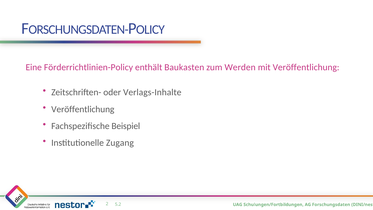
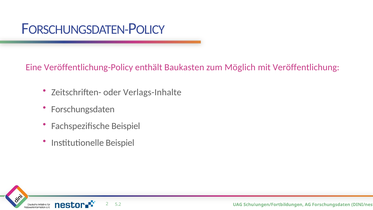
Förderrichtlinien-Policy: Förderrichtlinien-Policy -> Veröffentlichung-Policy (88, 67)
Werden: Werden -> Möglich (240, 67)
Veröffentlichung: Veröffentlichung -> Forschungsdaten (83, 109)
Institutionelle Zugang: Zugang -> Beispiel (120, 143)
